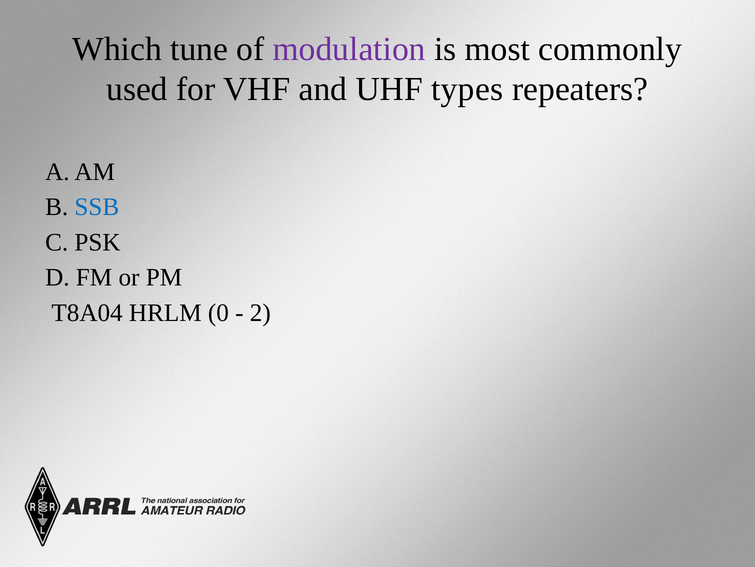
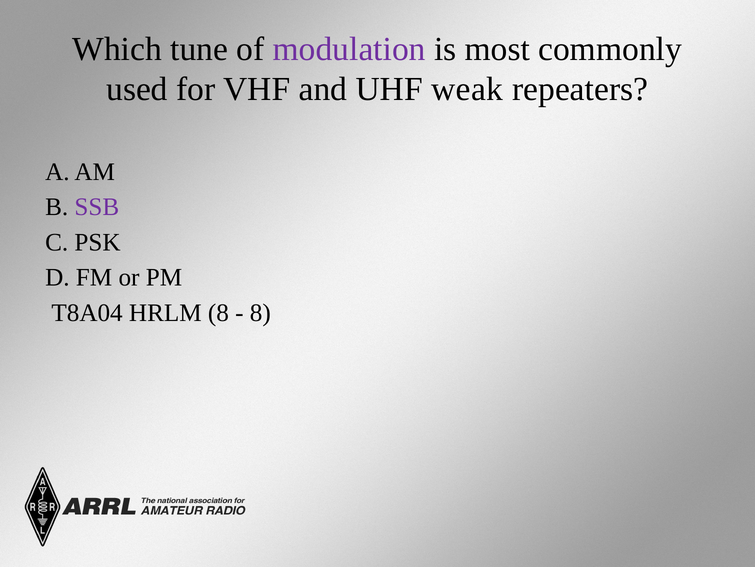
types: types -> weak (467, 89)
SSB colour: blue -> purple (97, 207)
HRLM 0: 0 -> 8 (218, 312)
2: 2 -> 8 (260, 312)
